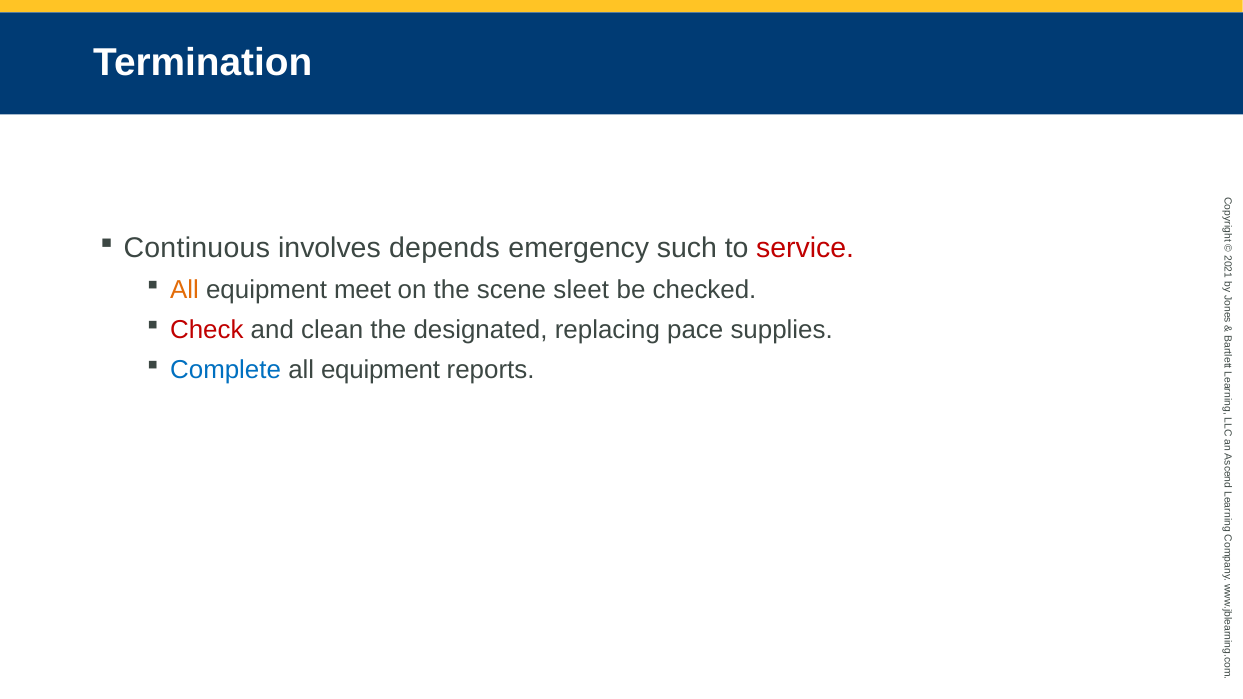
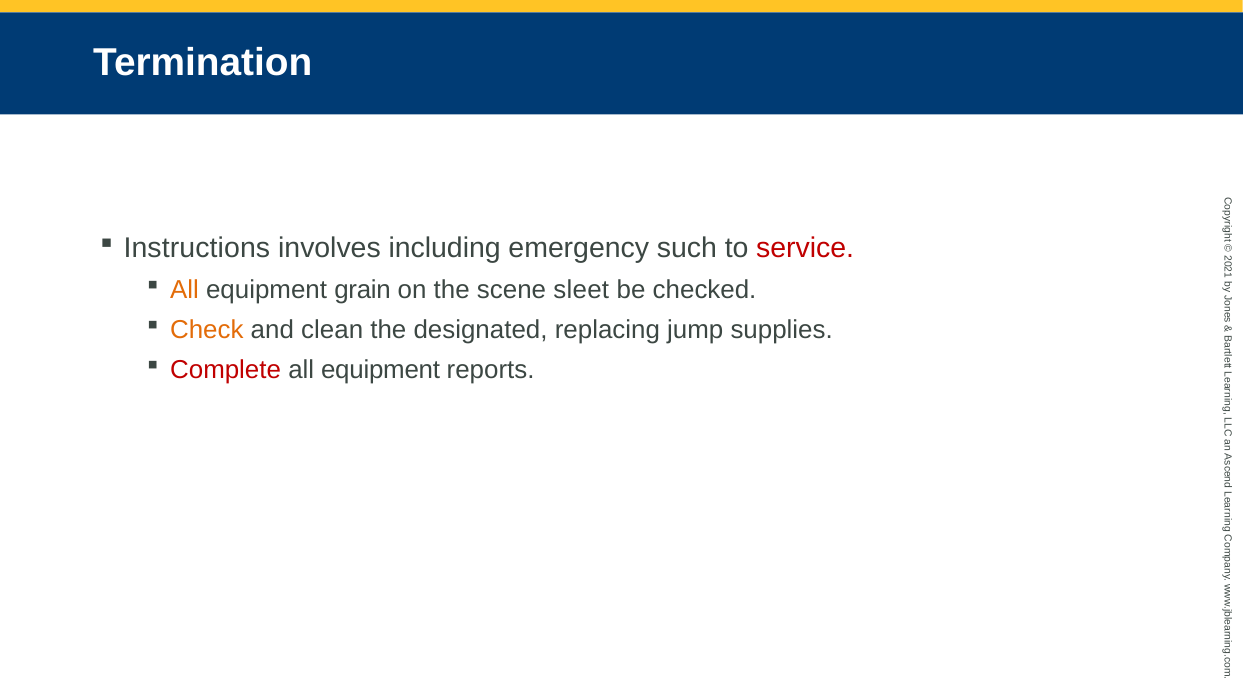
Continuous: Continuous -> Instructions (197, 248)
depends: depends -> including (445, 248)
meet: meet -> grain (363, 290)
Check colour: red -> orange (207, 330)
pace: pace -> jump (695, 330)
Complete colour: blue -> red (226, 370)
